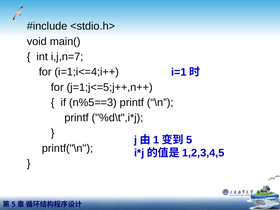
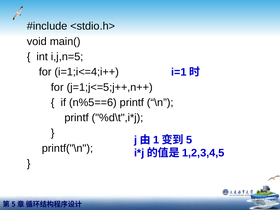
i,j,n=7: i,j,n=7 -> i,j,n=5 (67, 57)
n%5==3: n%5==3 -> n%5==6 (93, 102)
